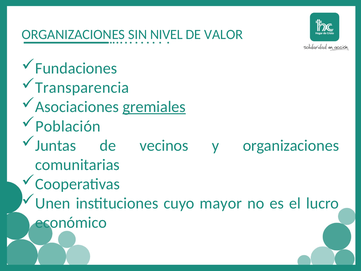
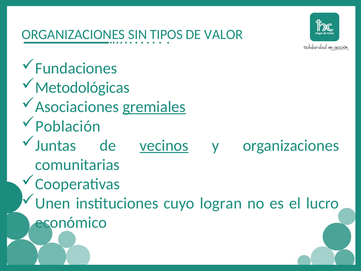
NIVEL: NIVEL -> TIPOS (166, 34)
Transparencia: Transparencia -> Metodológicas (82, 88)
vecinos underline: none -> present (164, 145)
mayor: mayor -> logran (221, 203)
